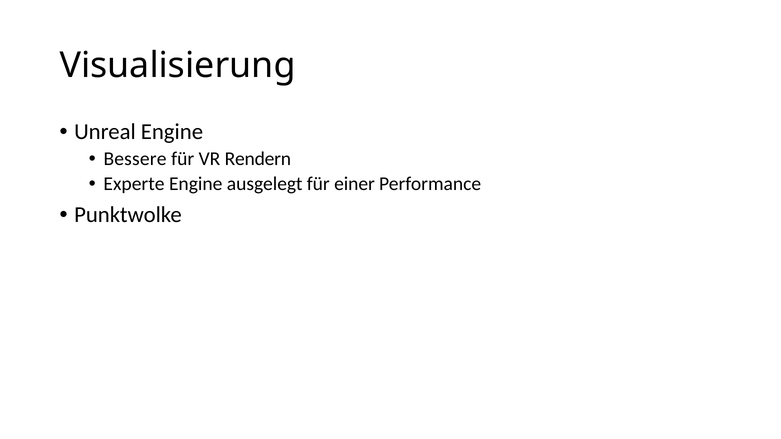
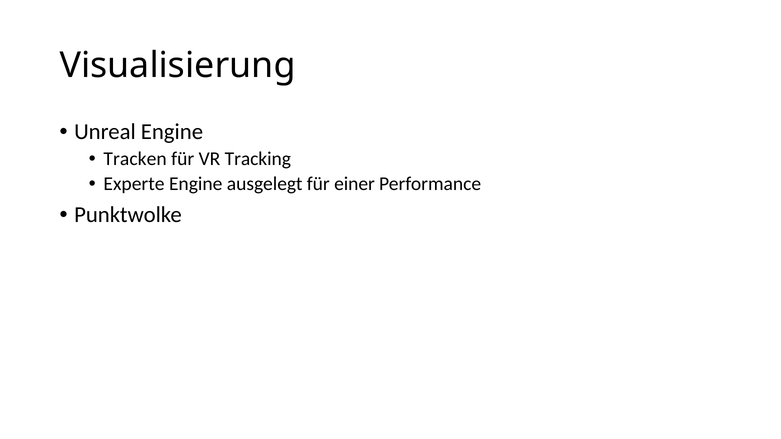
Bessere: Bessere -> Tracken (135, 159)
Rendern: Rendern -> Tracking (258, 159)
